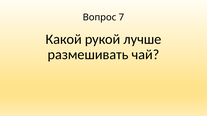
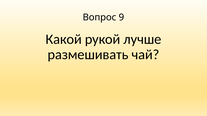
7: 7 -> 9 (122, 17)
